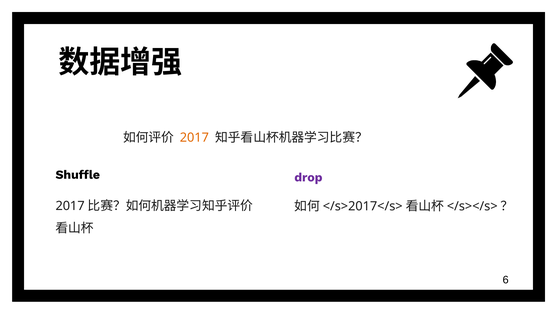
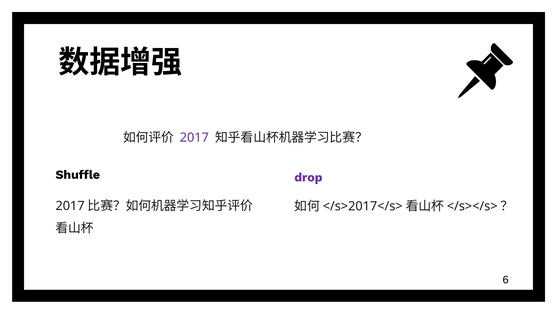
2017 colour: orange -> purple (194, 138)
